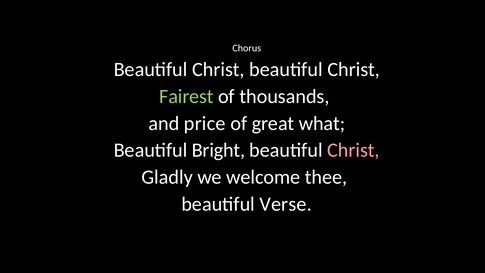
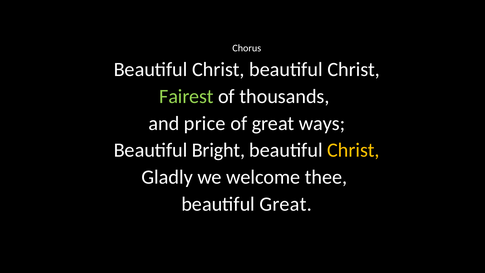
what: what -> ways (322, 123)
Christ colour: pink -> yellow (353, 150)
beautiful Verse: Verse -> Great (286, 204)
